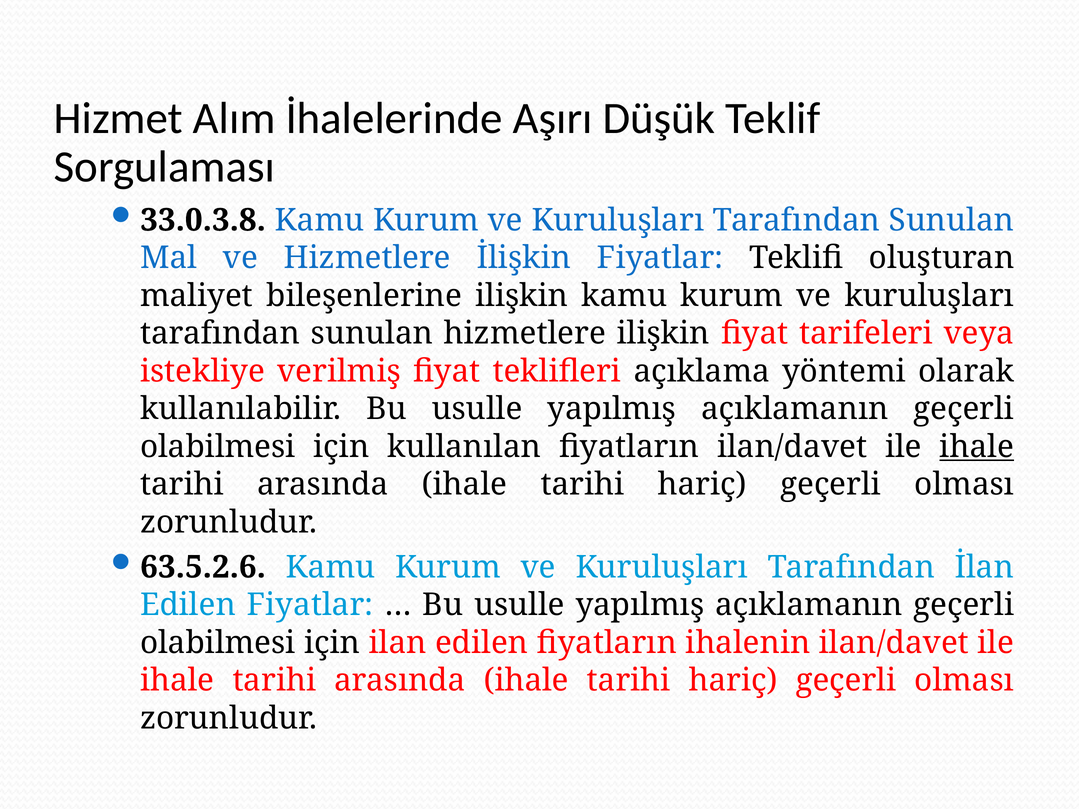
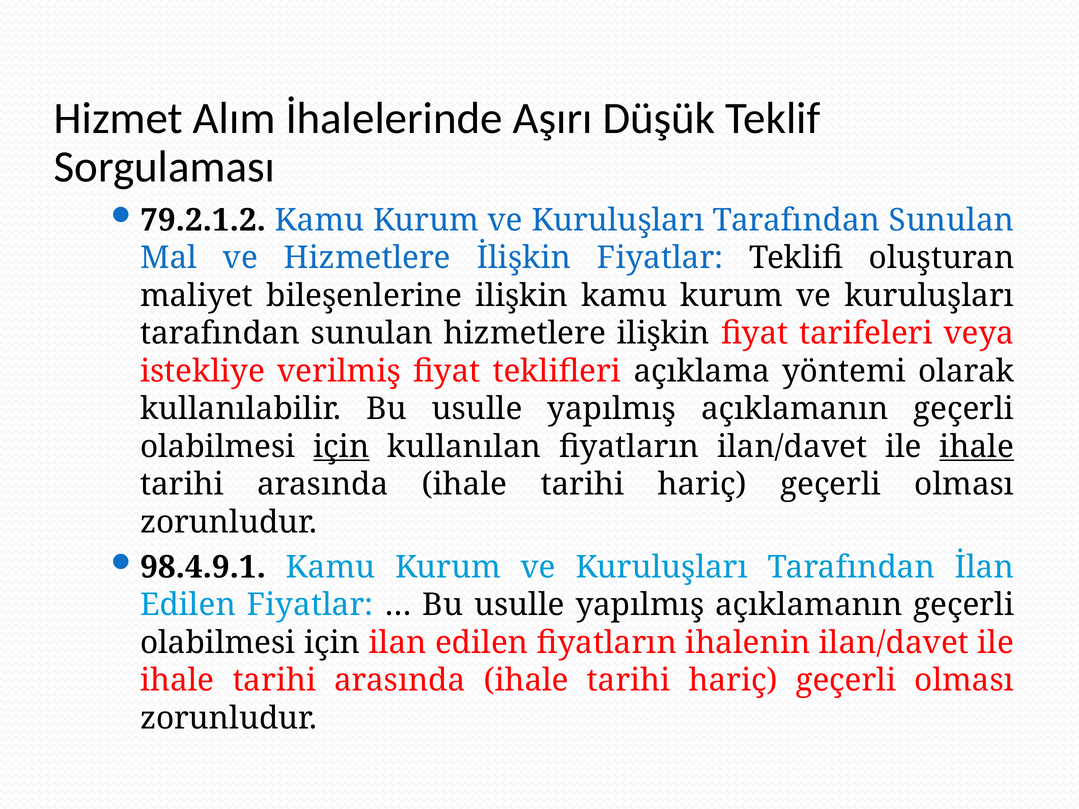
33.0.3.8: 33.0.3.8 -> 79.2.1.2 (203, 220)
için underline: none -> present (341, 447)
63.5.2.6: 63.5.2.6 -> 98.4.9.1 (203, 567)
